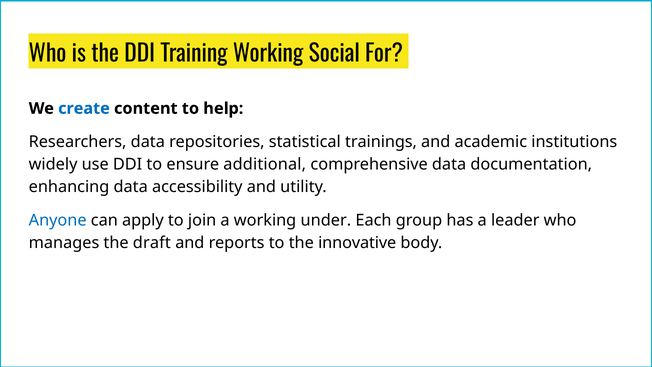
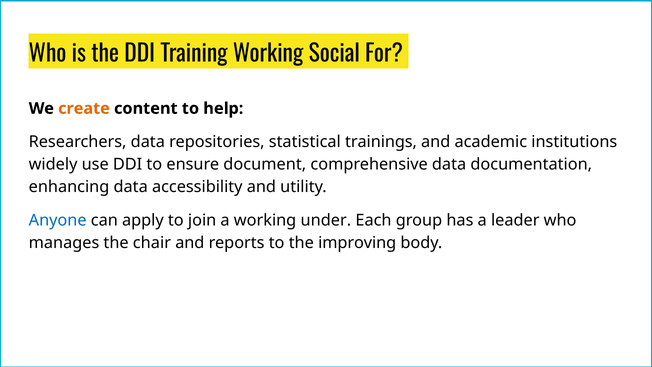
create colour: blue -> orange (84, 108)
additional: additional -> document (265, 164)
draft: draft -> chair (152, 243)
innovative: innovative -> improving (357, 243)
